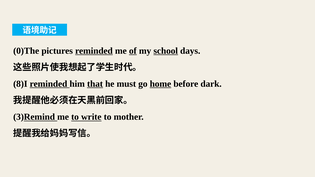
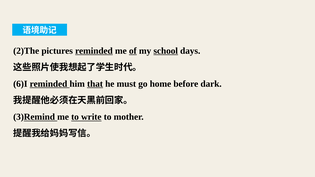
0)The: 0)The -> 2)The (26, 51)
8)I: 8)I -> 6)I (20, 84)
home underline: present -> none (160, 84)
